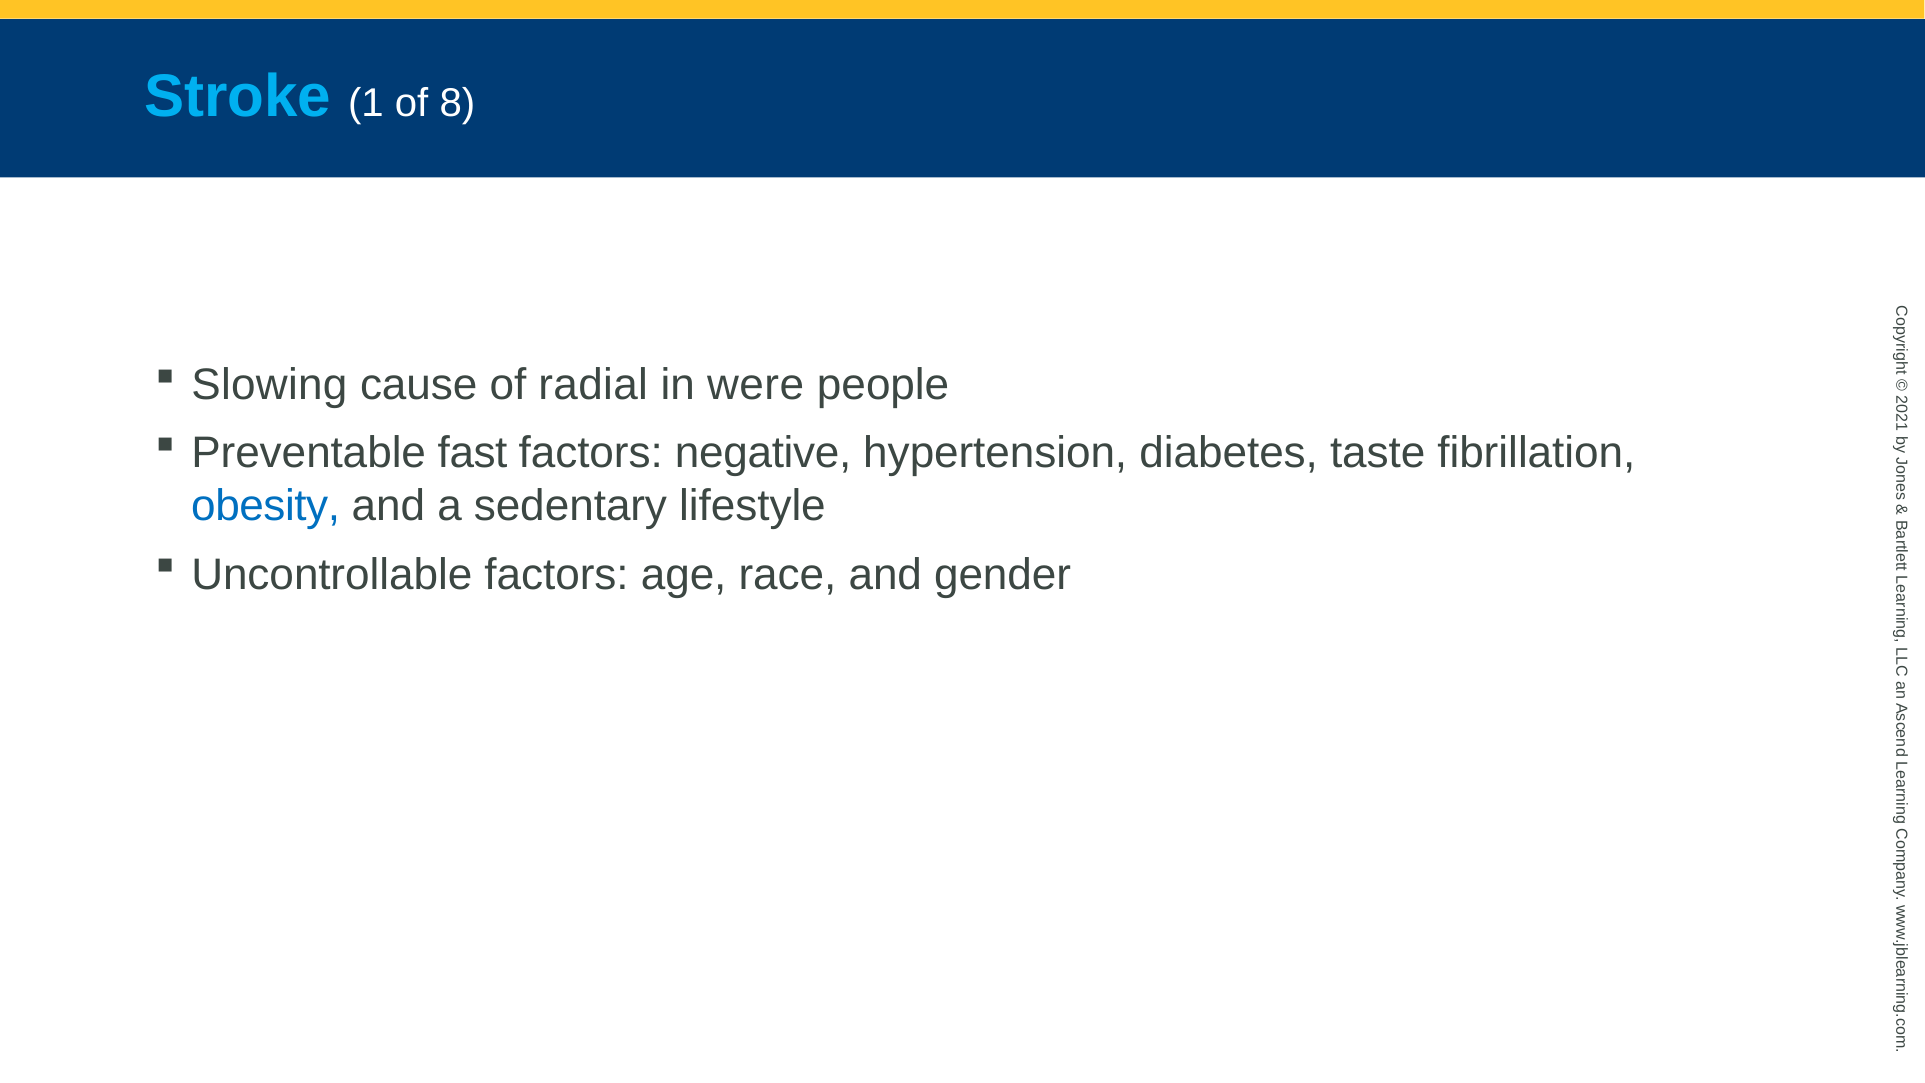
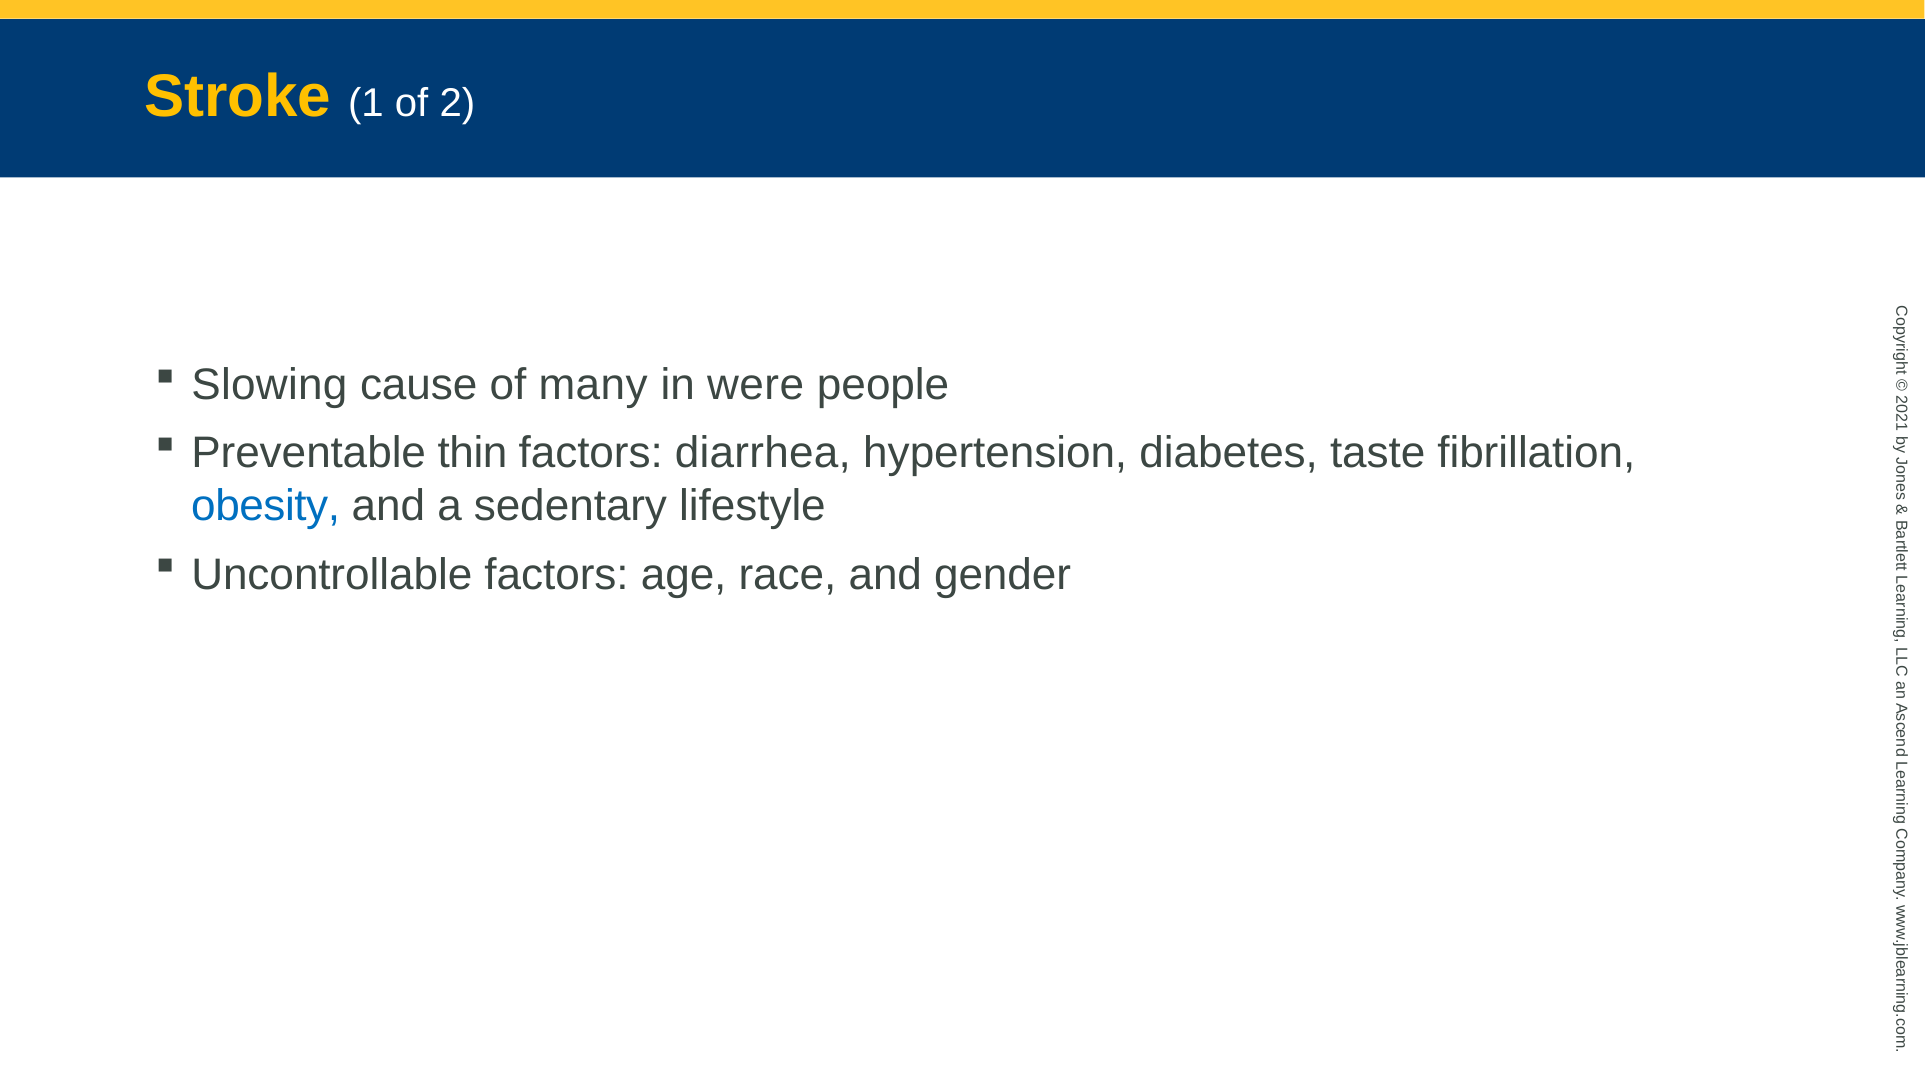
Stroke colour: light blue -> yellow (238, 97)
of 8: 8 -> 2 (457, 103)
radial: radial -> many (593, 385)
fast: fast -> thin (473, 453)
negative: negative -> diarrhea (763, 453)
